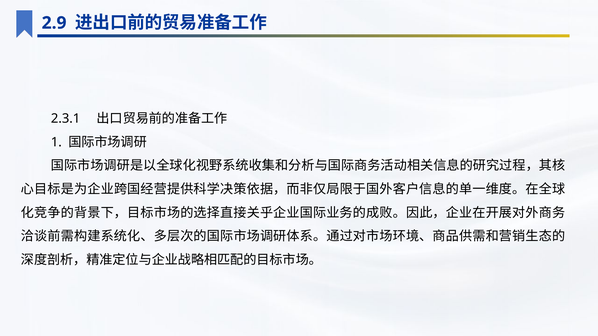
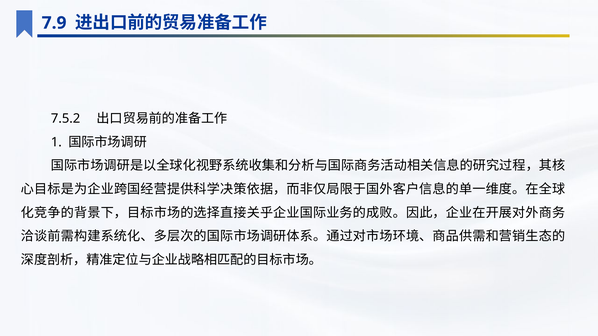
2.9: 2.9 -> 7.9 (54, 23)
2.3.1: 2.3.1 -> 7.5.2 (66, 119)
